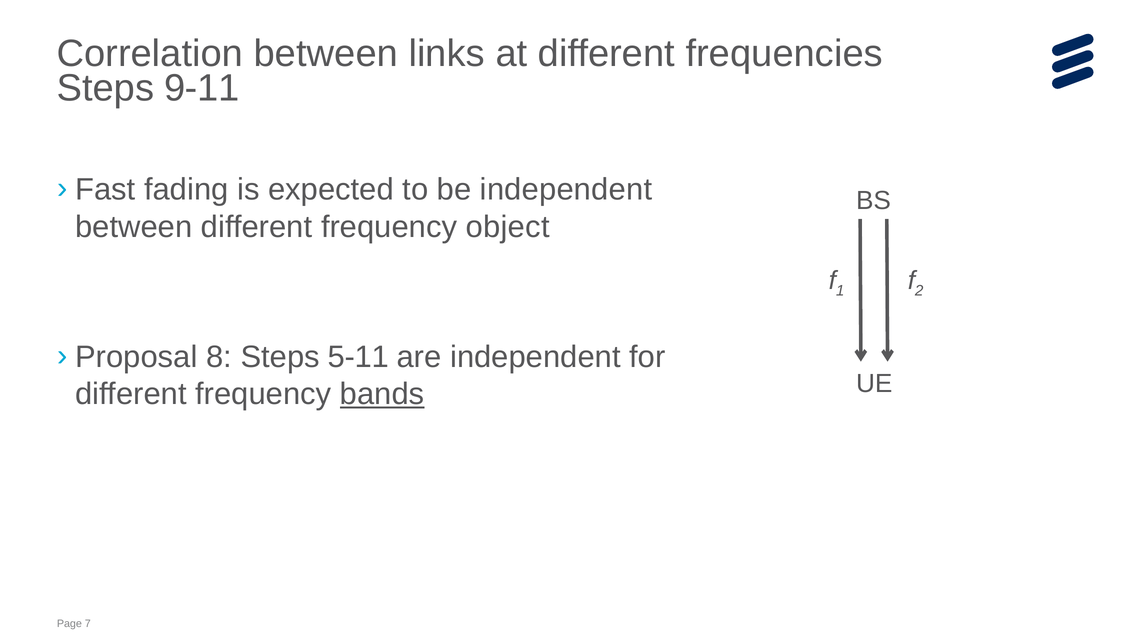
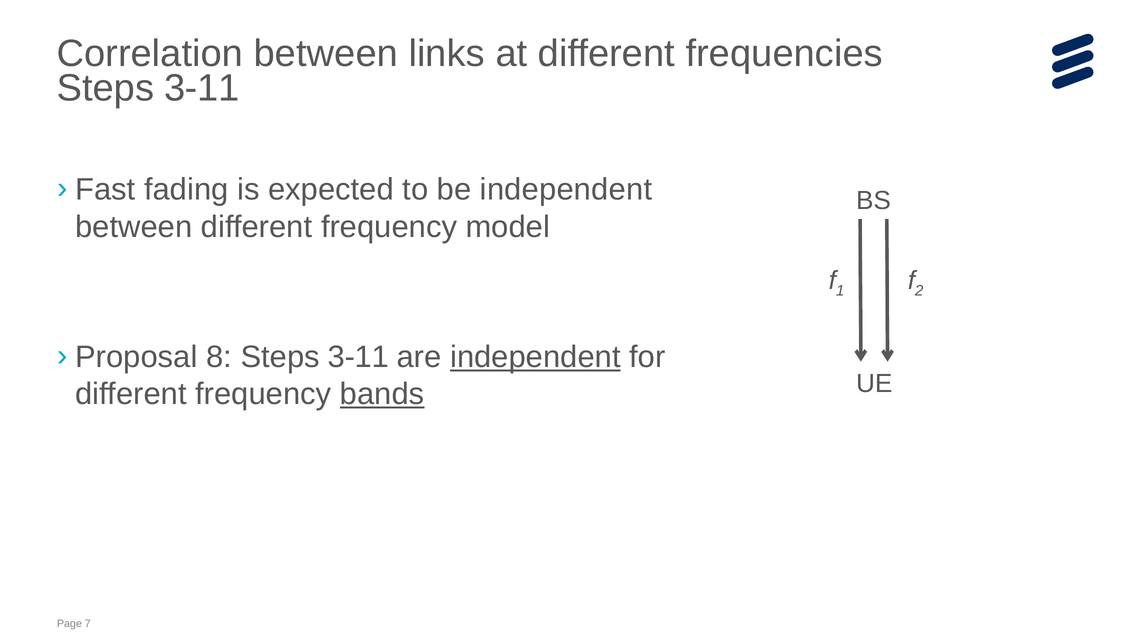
9-11: 9-11 -> 3-11 (202, 88)
object: object -> model (508, 227)
8 Steps 5-11: 5-11 -> 3-11 (358, 357)
independent underline: none -> present (535, 357)
